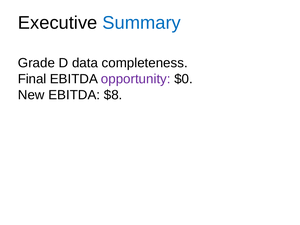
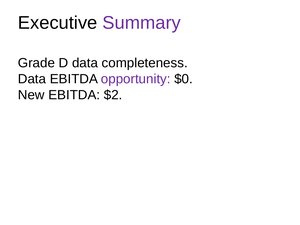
Summary colour: blue -> purple (142, 23)
Final: Final -> Data (32, 79)
$8: $8 -> $2 (113, 95)
